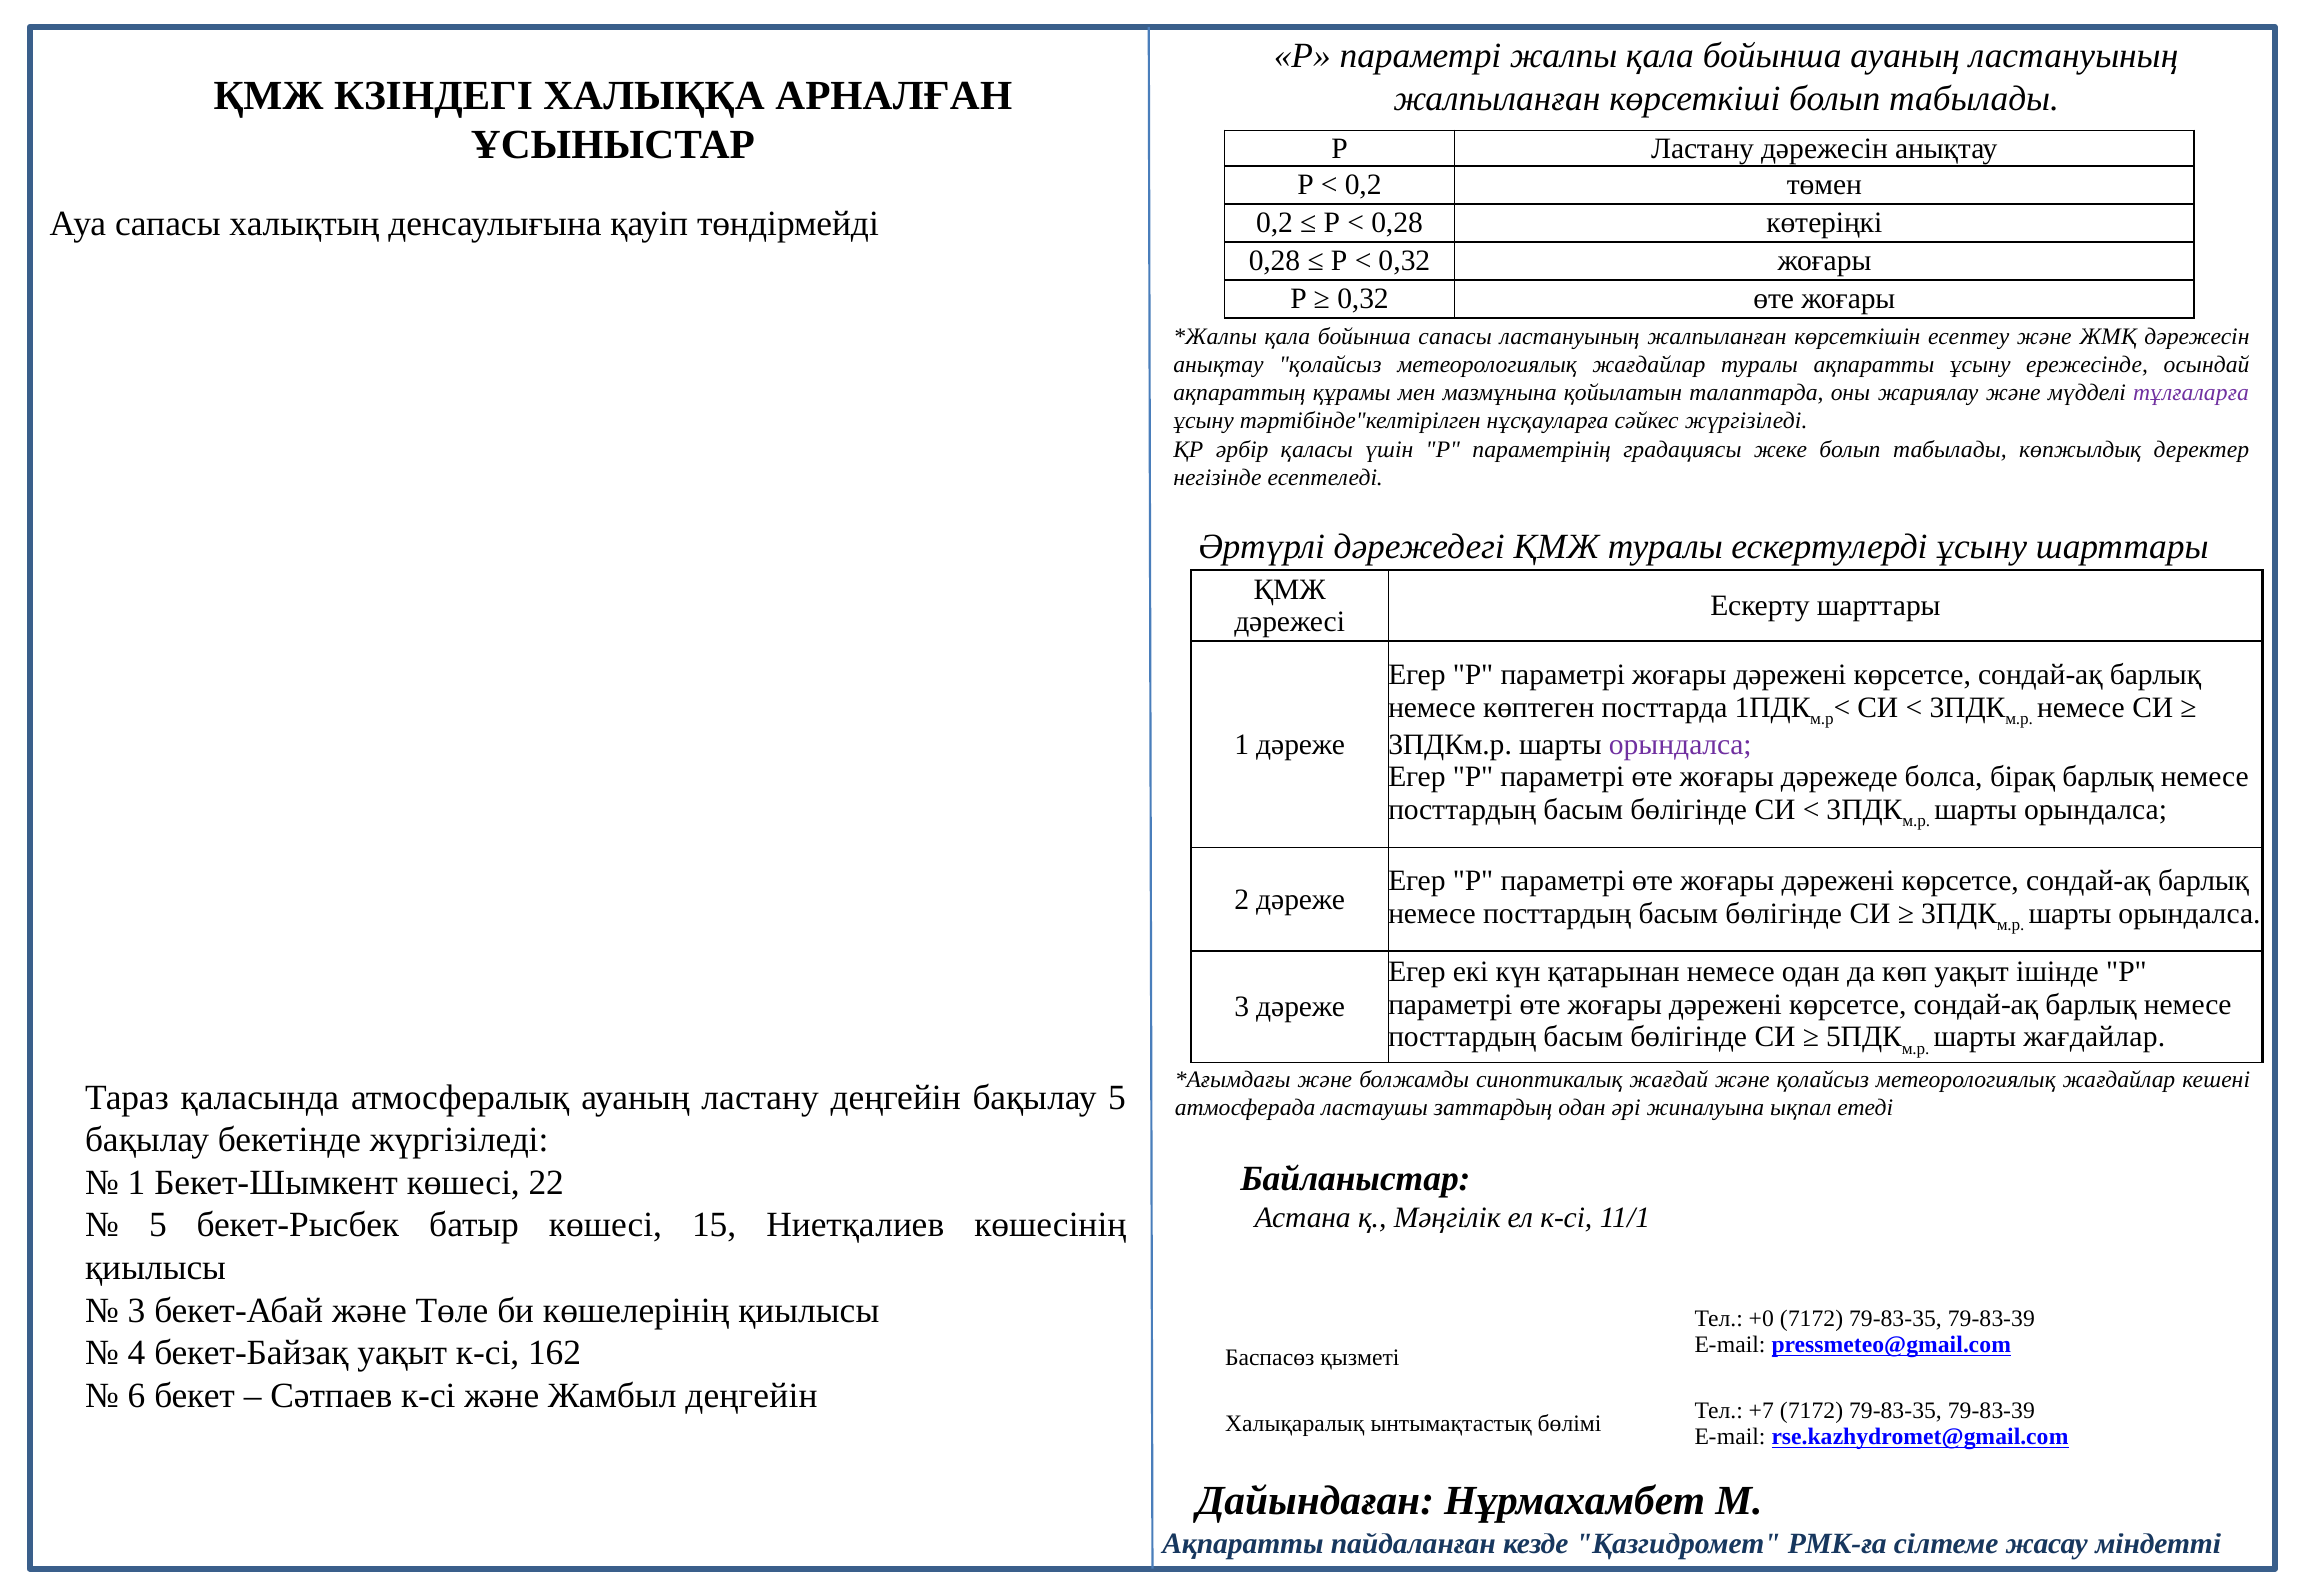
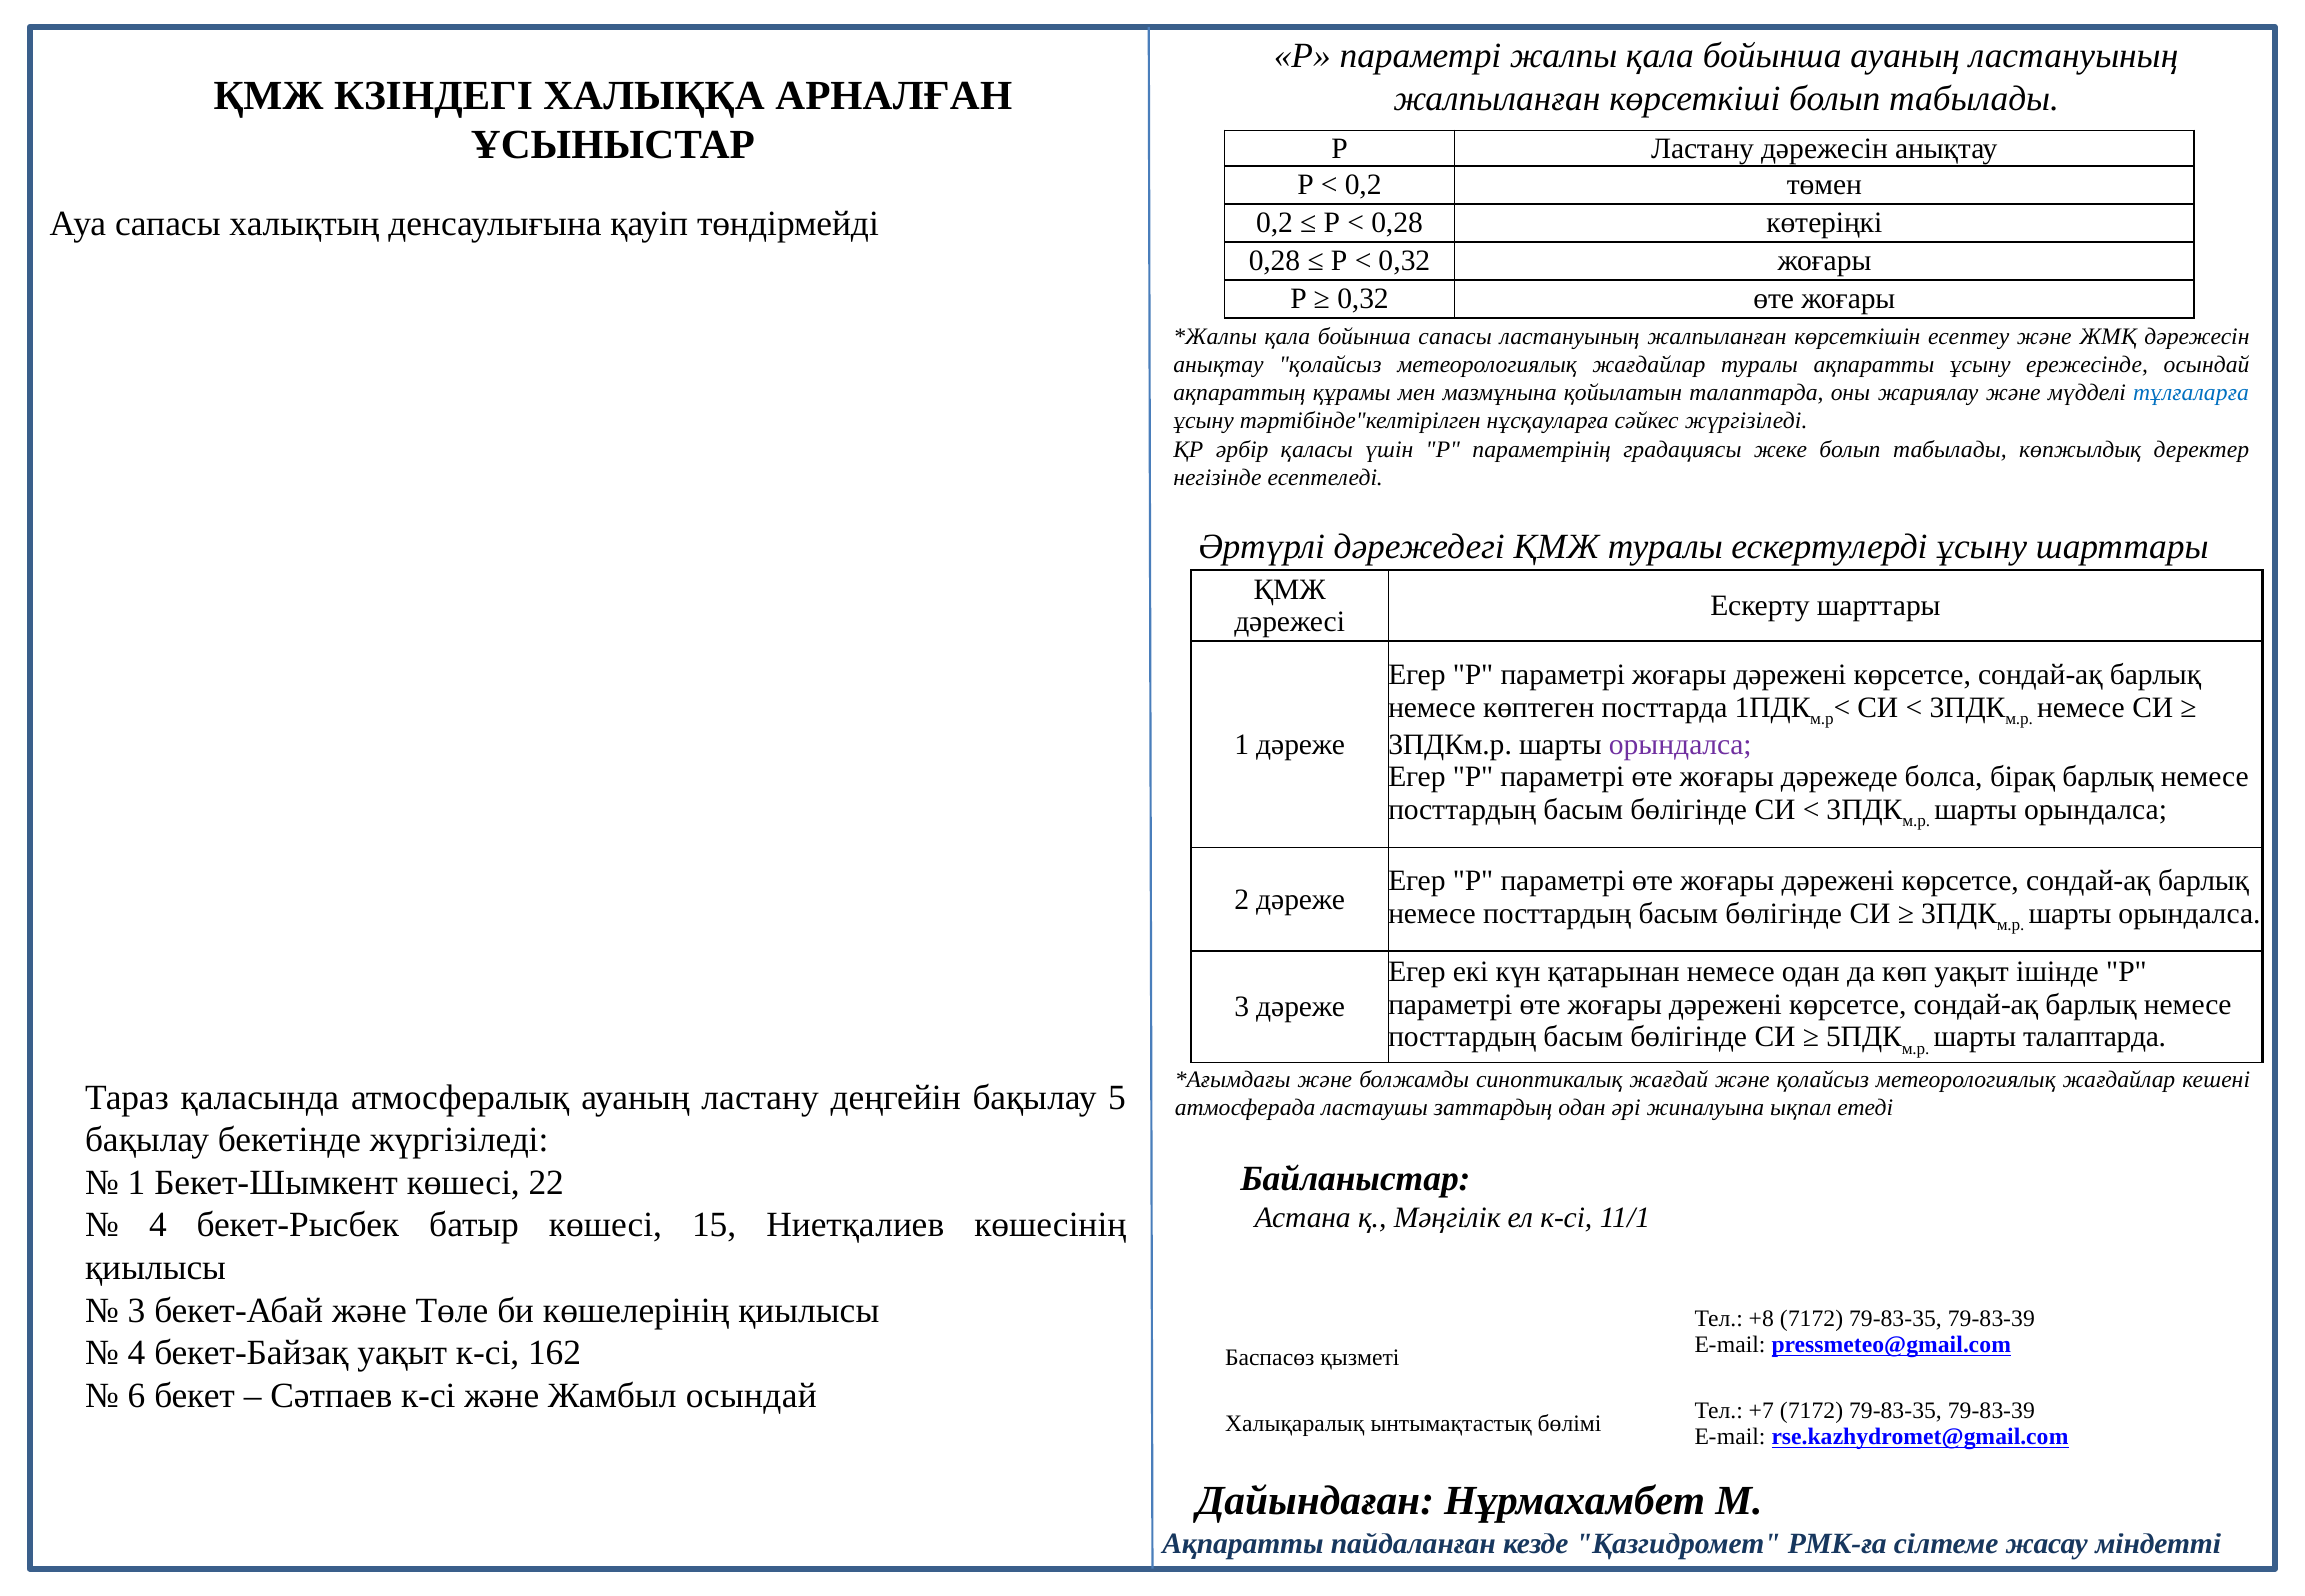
тұлғаларға colour: purple -> blue (2191, 393)
шарты жағдайлар: жағдайлар -> талаптарда (2095, 1037)
5: 5 -> 4 (158, 1225)
+0: +0 -> +8 (1761, 1318)
Жамбыл деңгейін: деңгейін -> осындай (751, 1395)
